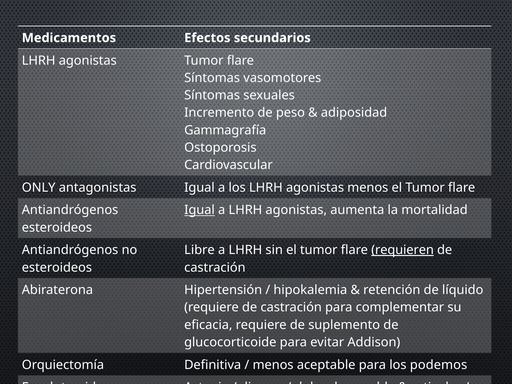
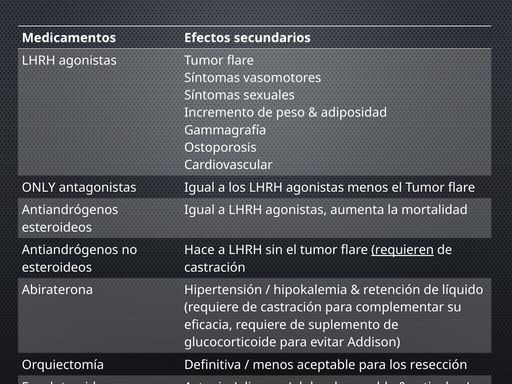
Igual underline: present -> none (199, 210)
Libre: Libre -> Hace (199, 250)
podemos: podemos -> resección (439, 365)
